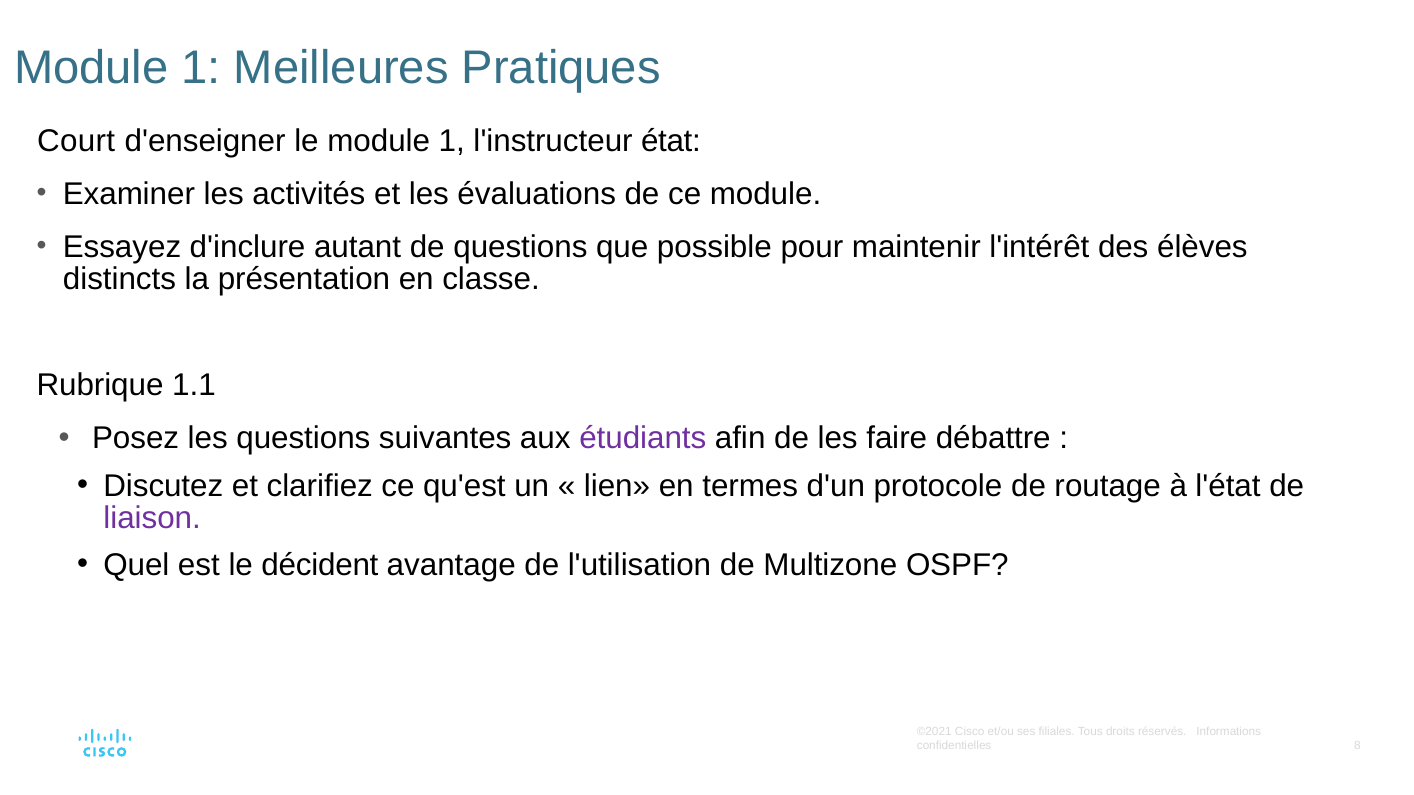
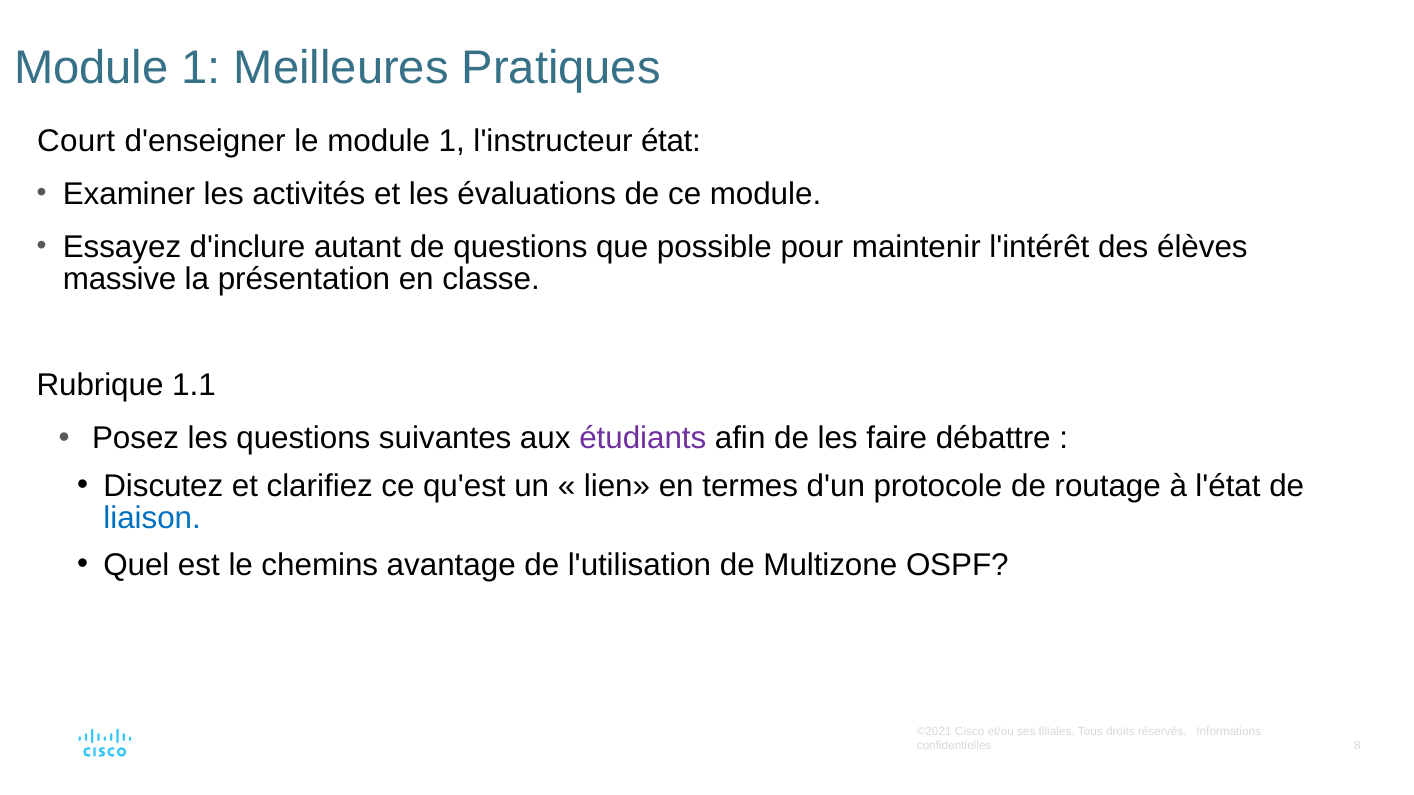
distincts: distincts -> massive (120, 279)
liaison colour: purple -> blue (152, 518)
décident: décident -> chemins (320, 565)
